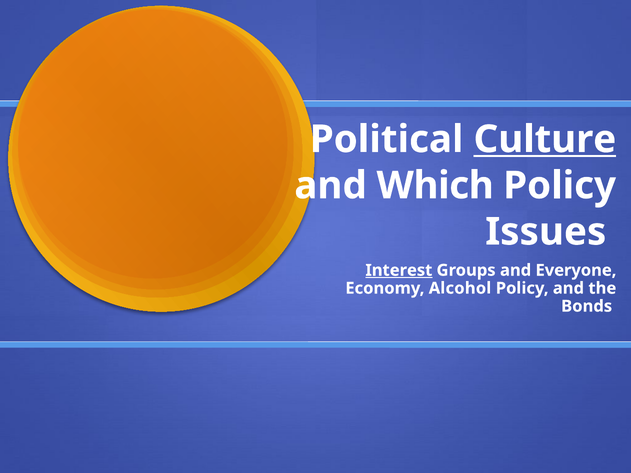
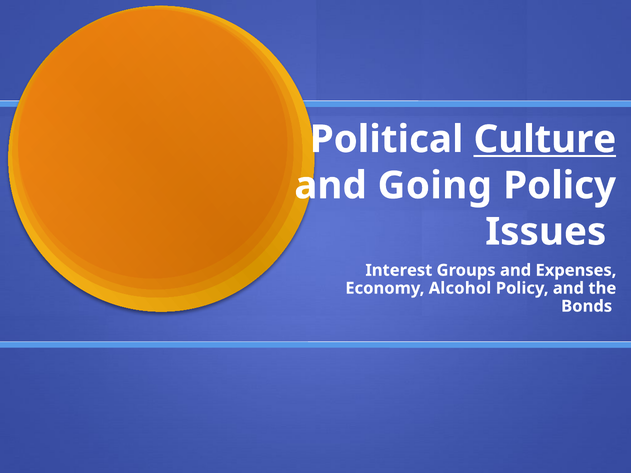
Which: Which -> Going (435, 186)
Interest underline: present -> none (399, 270)
Everyone: Everyone -> Expenses (576, 270)
